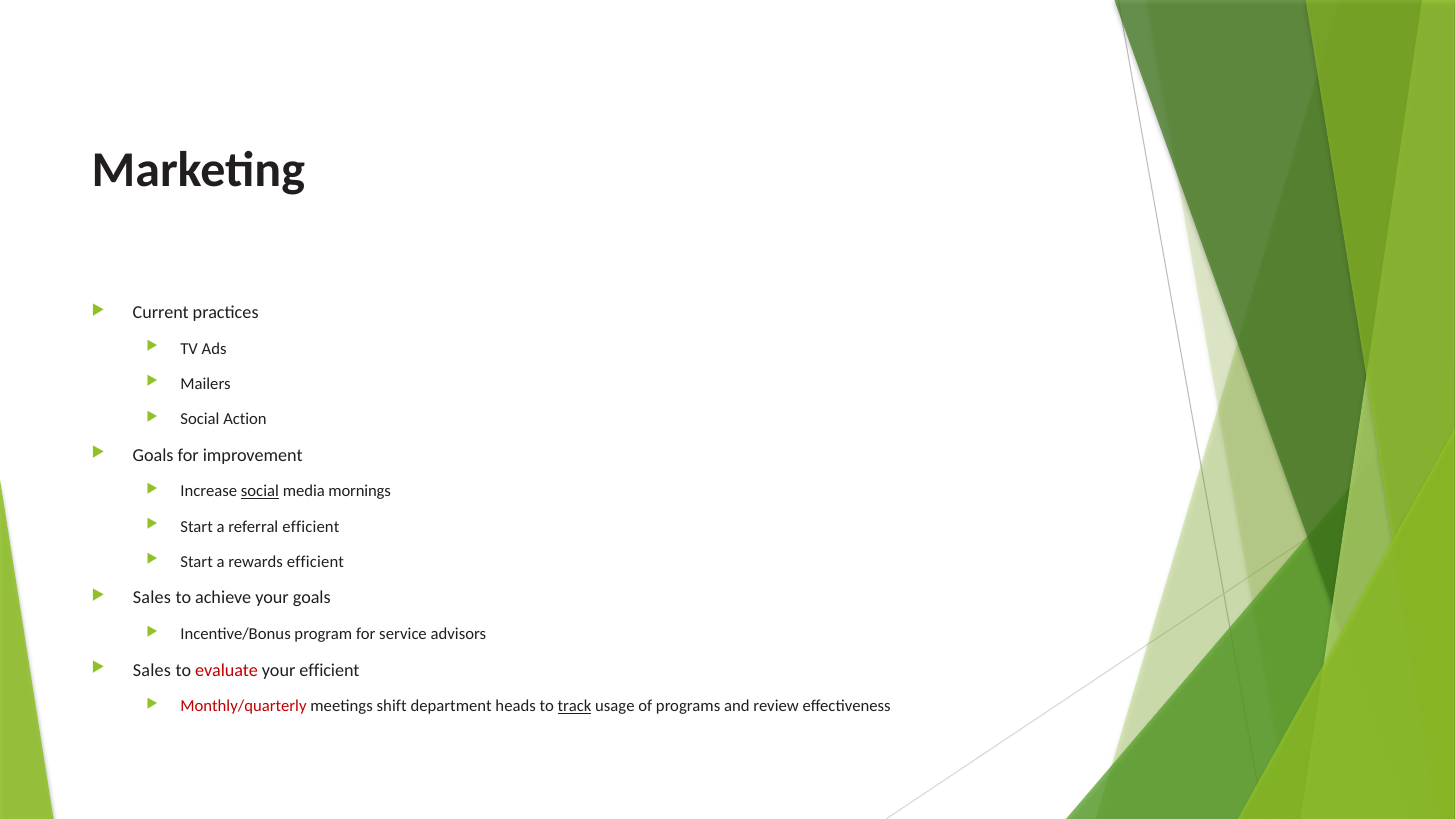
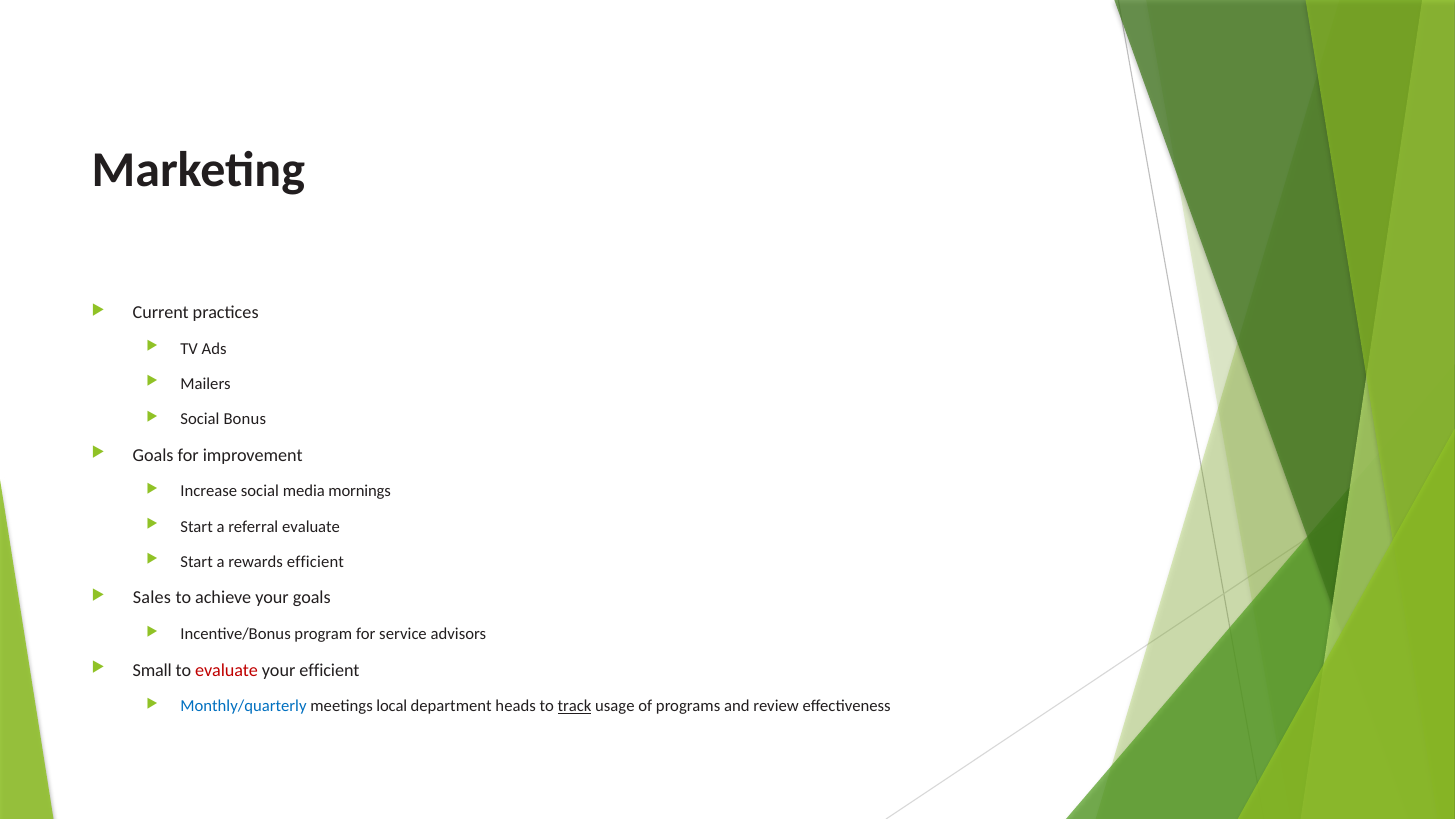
Action: Action -> Bonus (245, 419)
social underline: present -> none (260, 491)
referral efficient: efficient -> evaluate (311, 526)
Sales: Sales -> Small (152, 670)
Monthly/quarterly colour: red -> blue (243, 706)
shift: shift -> local (392, 706)
